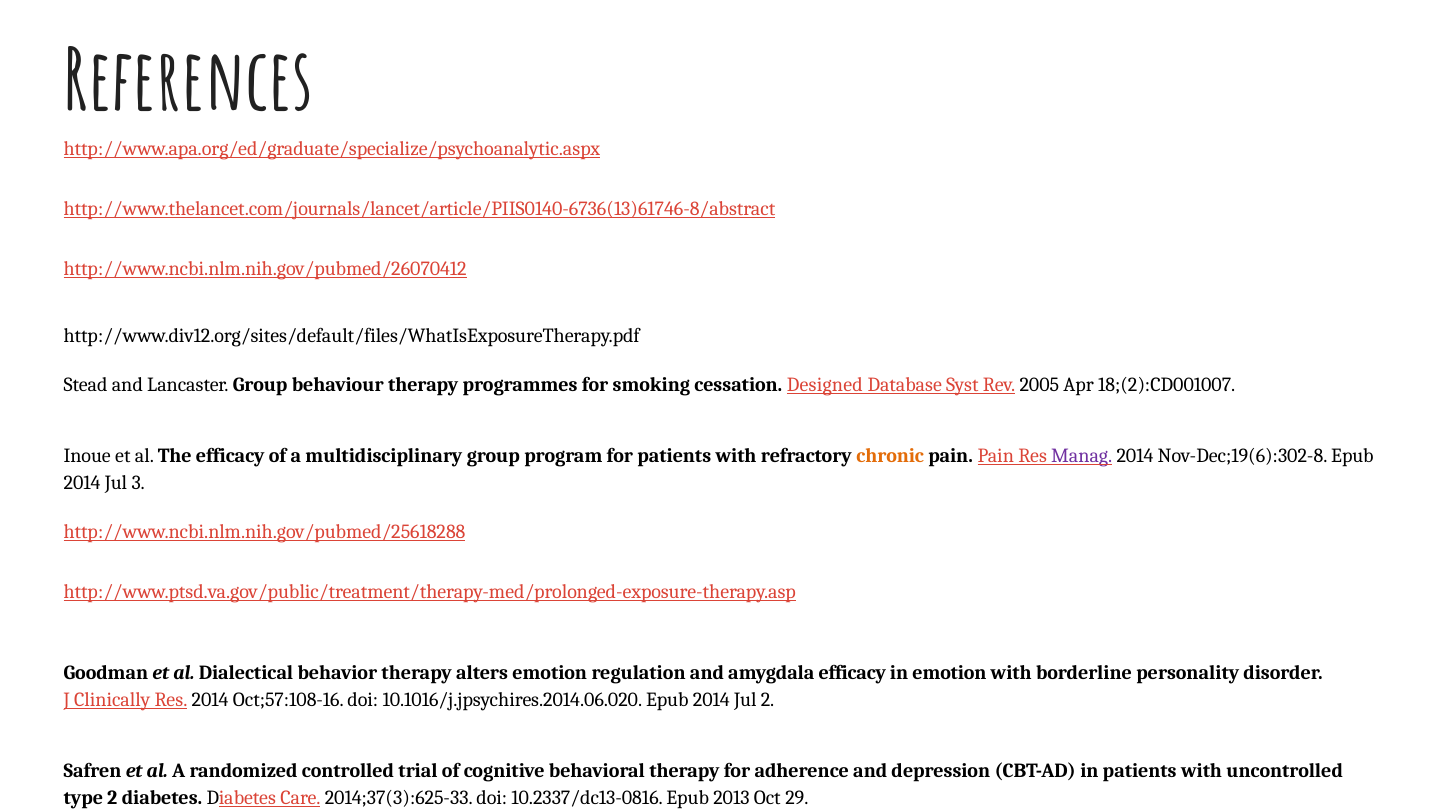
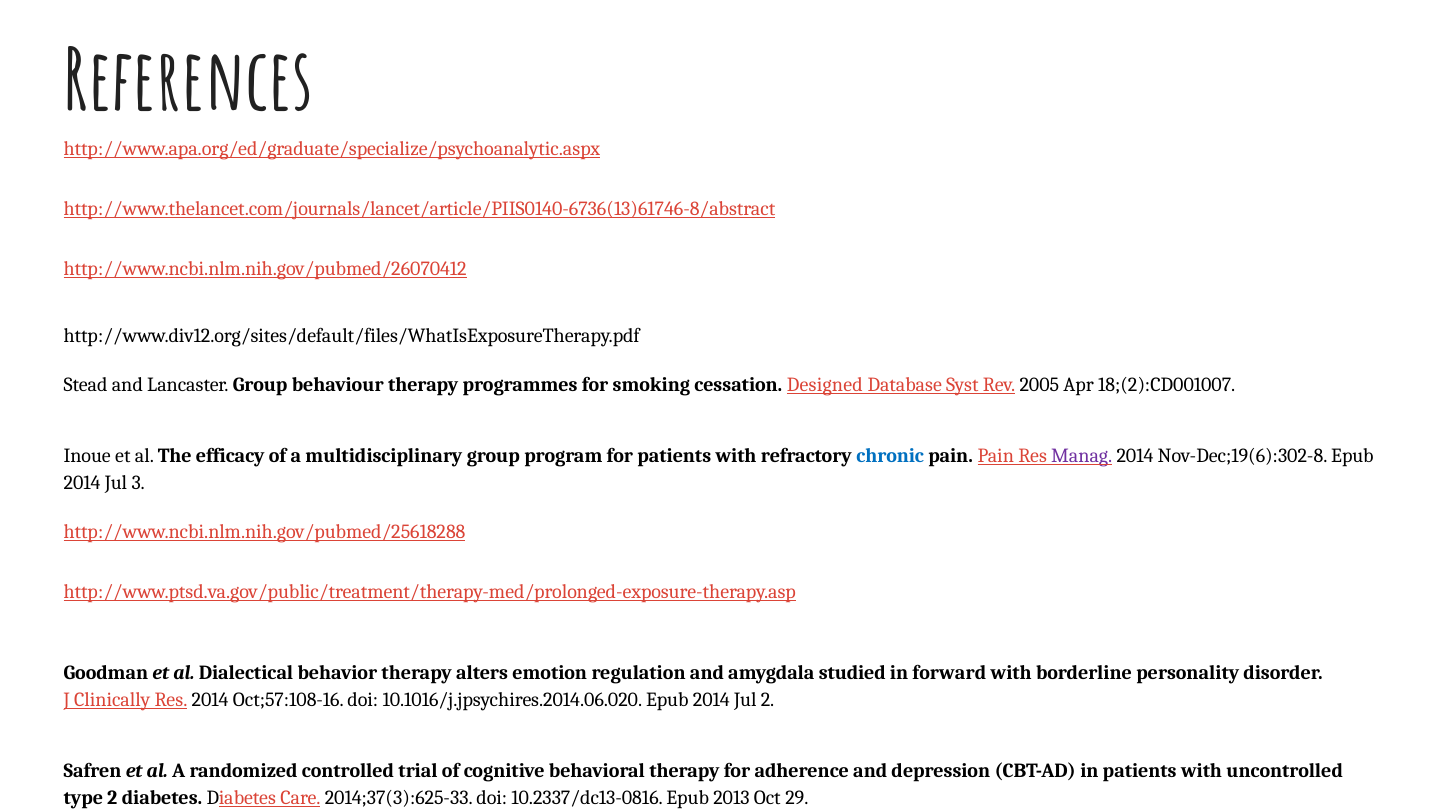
chronic colour: orange -> blue (890, 456)
amygdala efficacy: efficacy -> studied (852, 673)
in emotion: emotion -> forward (949, 673)
